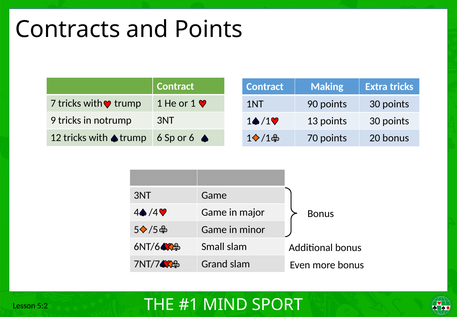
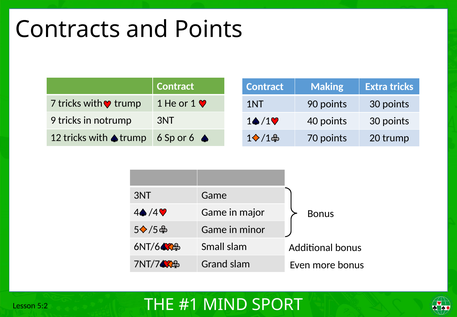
13: 13 -> 40 (313, 121)
20 bonus: bonus -> trump (396, 138)
